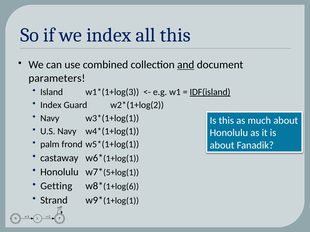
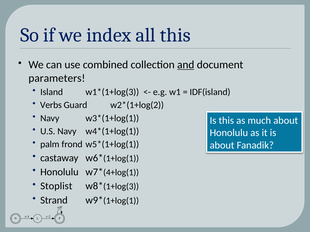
IDF(island underline: present -> none (210, 92)
Index: Index -> Verbs (51, 105)
5+log(1: 5+log(1 -> 4+log(1 (121, 173)
Getting: Getting -> Stoplist (56, 186)
1+log(6: 1+log(6 -> 1+log(3 (121, 187)
